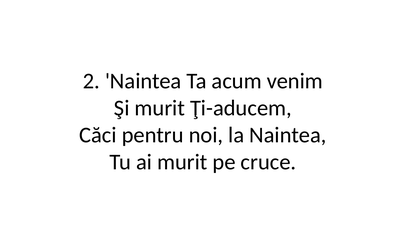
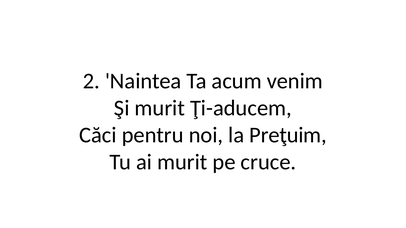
la Naintea: Naintea -> Preţuim (288, 135)
